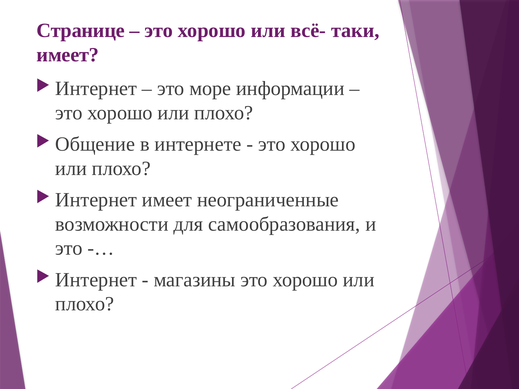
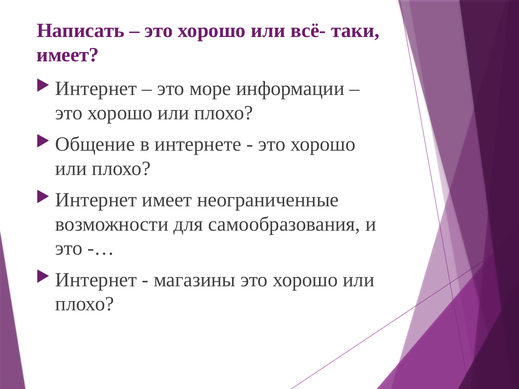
Странице: Странице -> Написать (81, 31)
